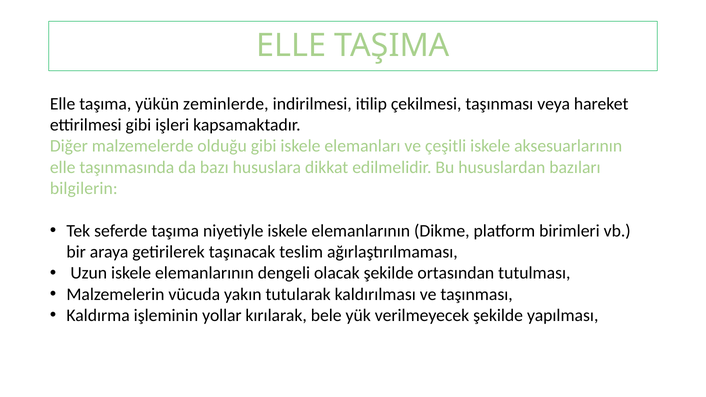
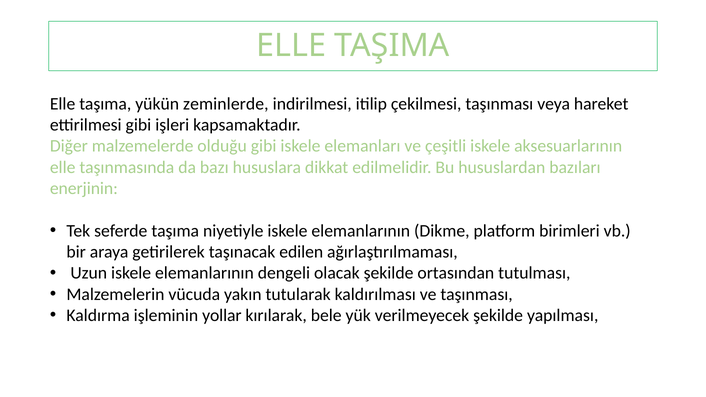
bilgilerin: bilgilerin -> enerjinin (84, 189)
teslim: teslim -> edilen (301, 252)
